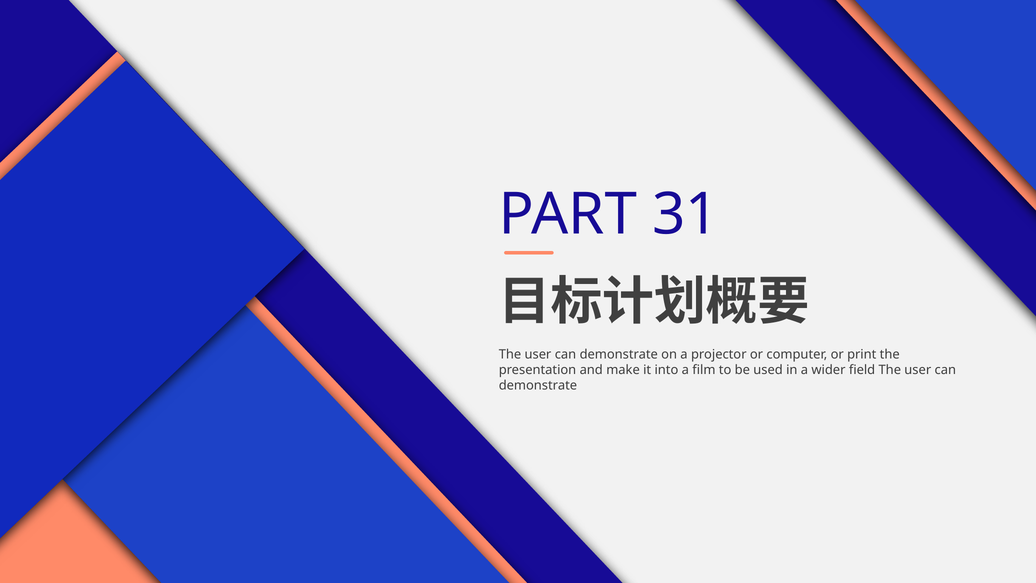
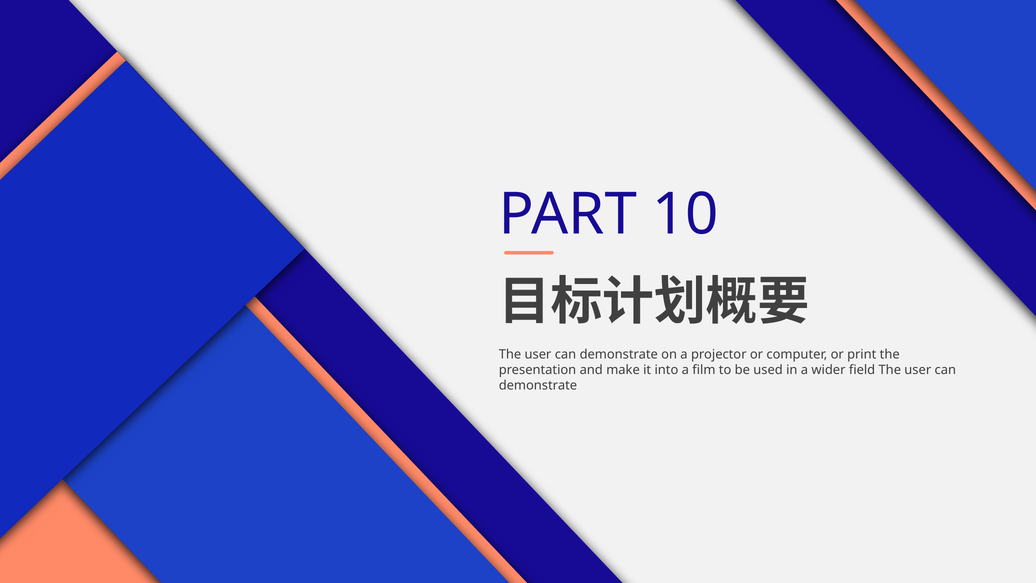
31: 31 -> 10 (685, 215)
